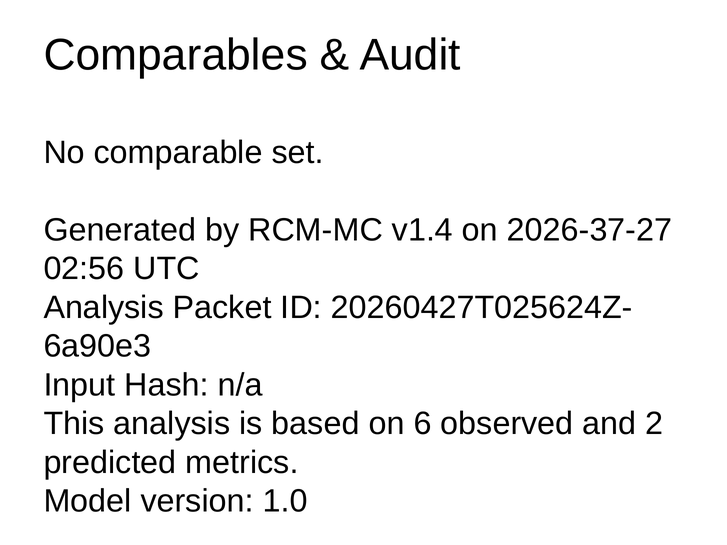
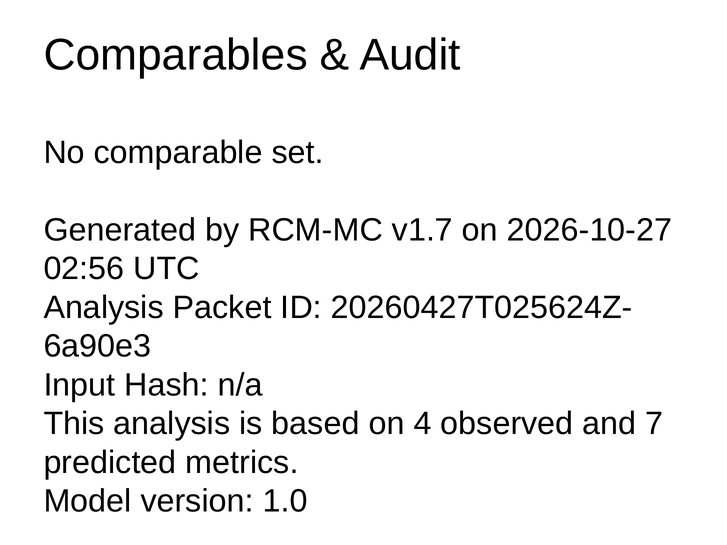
v1.4: v1.4 -> v1.7 (422, 230)
2026-37-27: 2026-37-27 -> 2026-10-27 (590, 230)
6: 6 -> 4 (423, 424)
2: 2 -> 7 (654, 424)
